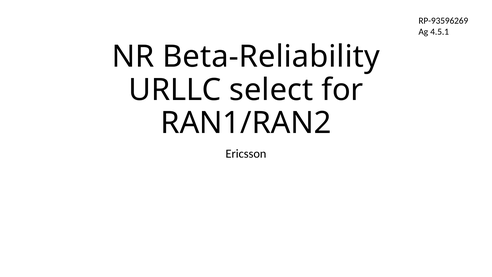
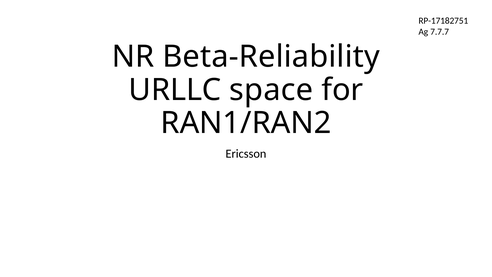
RP-93596269: RP-93596269 -> RP-17182751 (443, 21)
4.5.1: 4.5.1 -> 7.7.7 (440, 32)
select: select -> space (271, 90)
